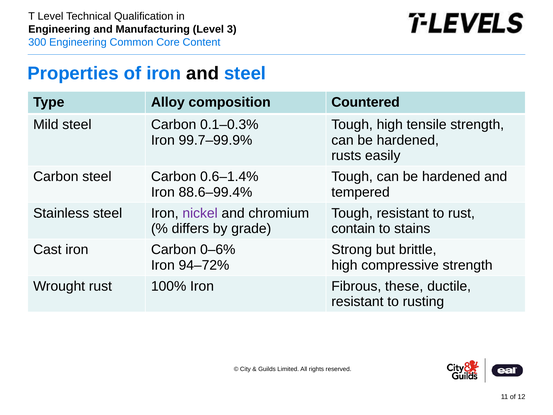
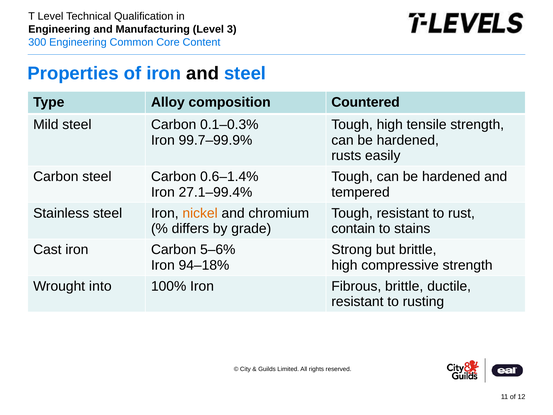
88.6–99.4%: 88.6–99.4% -> 27.1–99.4% (215, 192)
nickel colour: purple -> orange (200, 213)
0–6%: 0–6% -> 5–6% (218, 250)
94–72%: 94–72% -> 94–18% (204, 265)
Wrought rust: rust -> into (100, 286)
Fibrous these: these -> brittle (404, 286)
